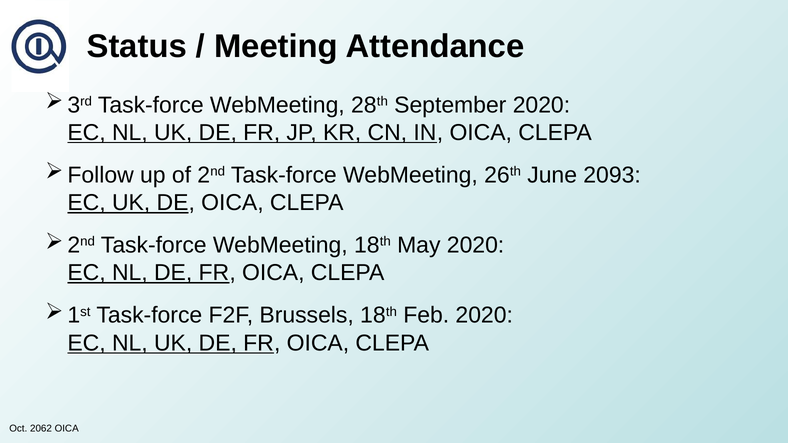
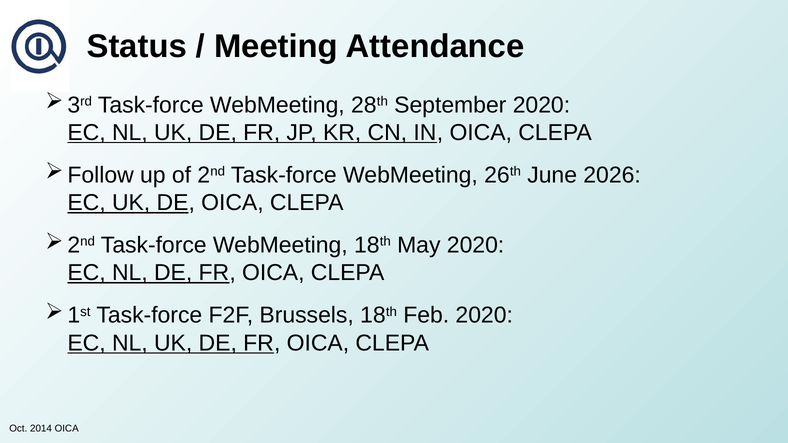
2093: 2093 -> 2026 (612, 175)
2062: 2062 -> 2014 (41, 429)
